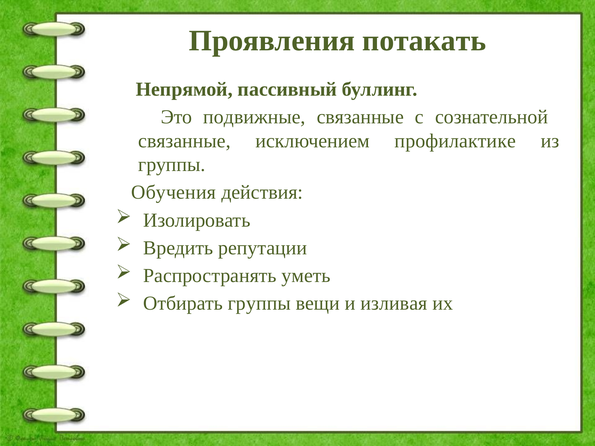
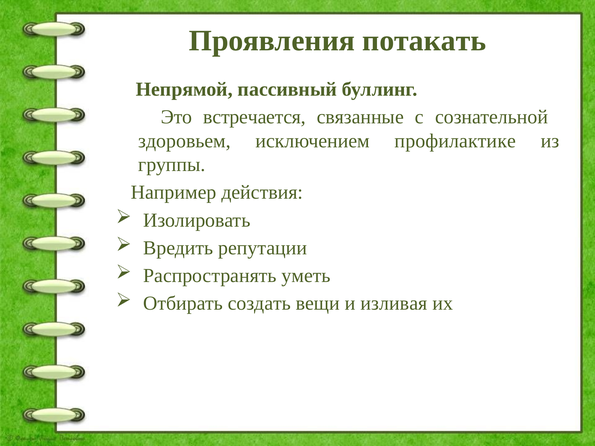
подвижные: подвижные -> встречается (255, 117)
связанные: связанные -> здоровьем (185, 141)
Обучения: Обучения -> Например (174, 193)
Отбирать группы: группы -> создать (259, 304)
